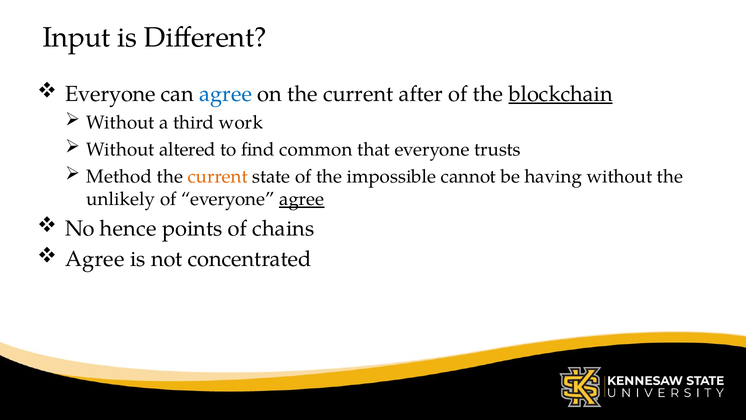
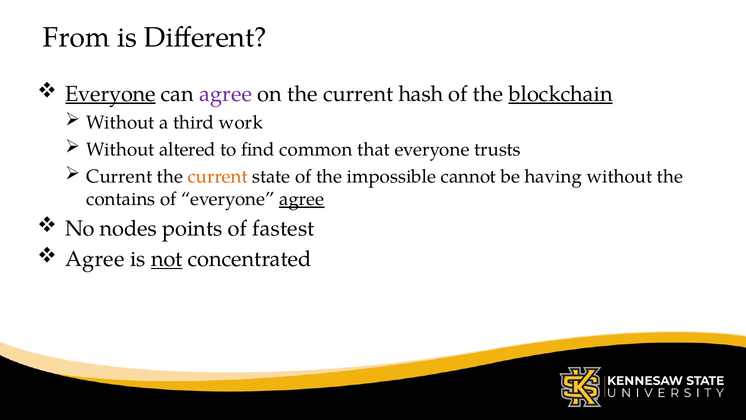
Input: Input -> From (76, 37)
Everyone underline: none -> present (110, 94)
agree colour: blue -> purple (226, 94)
after: after -> hash (421, 94)
Method: Method -> Current (119, 177)
unlikely: unlikely -> contains (121, 199)
hence: hence -> nodes (128, 228)
chains: chains -> fastest (283, 228)
not underline: none -> present (167, 259)
